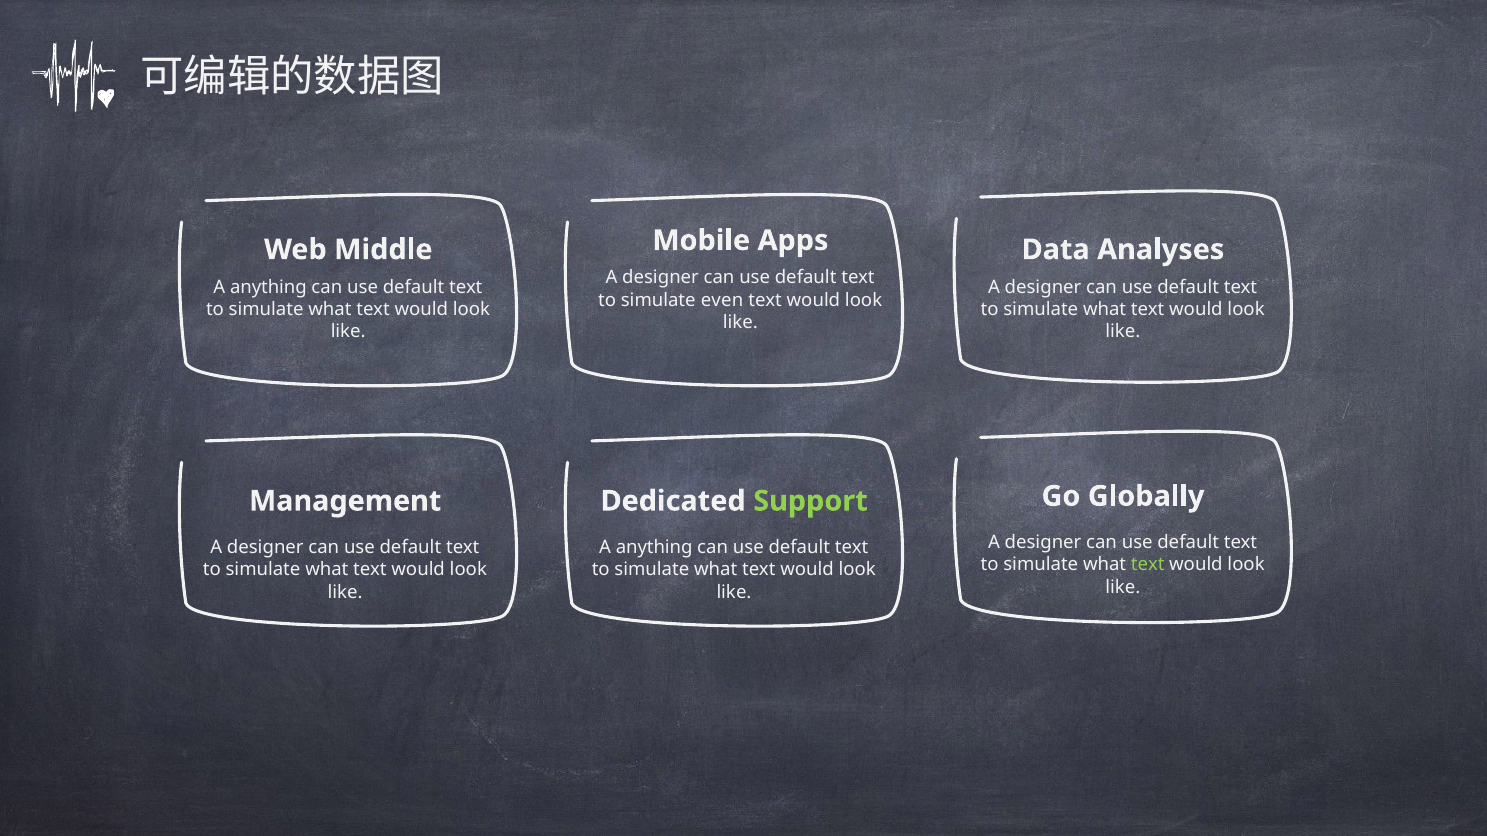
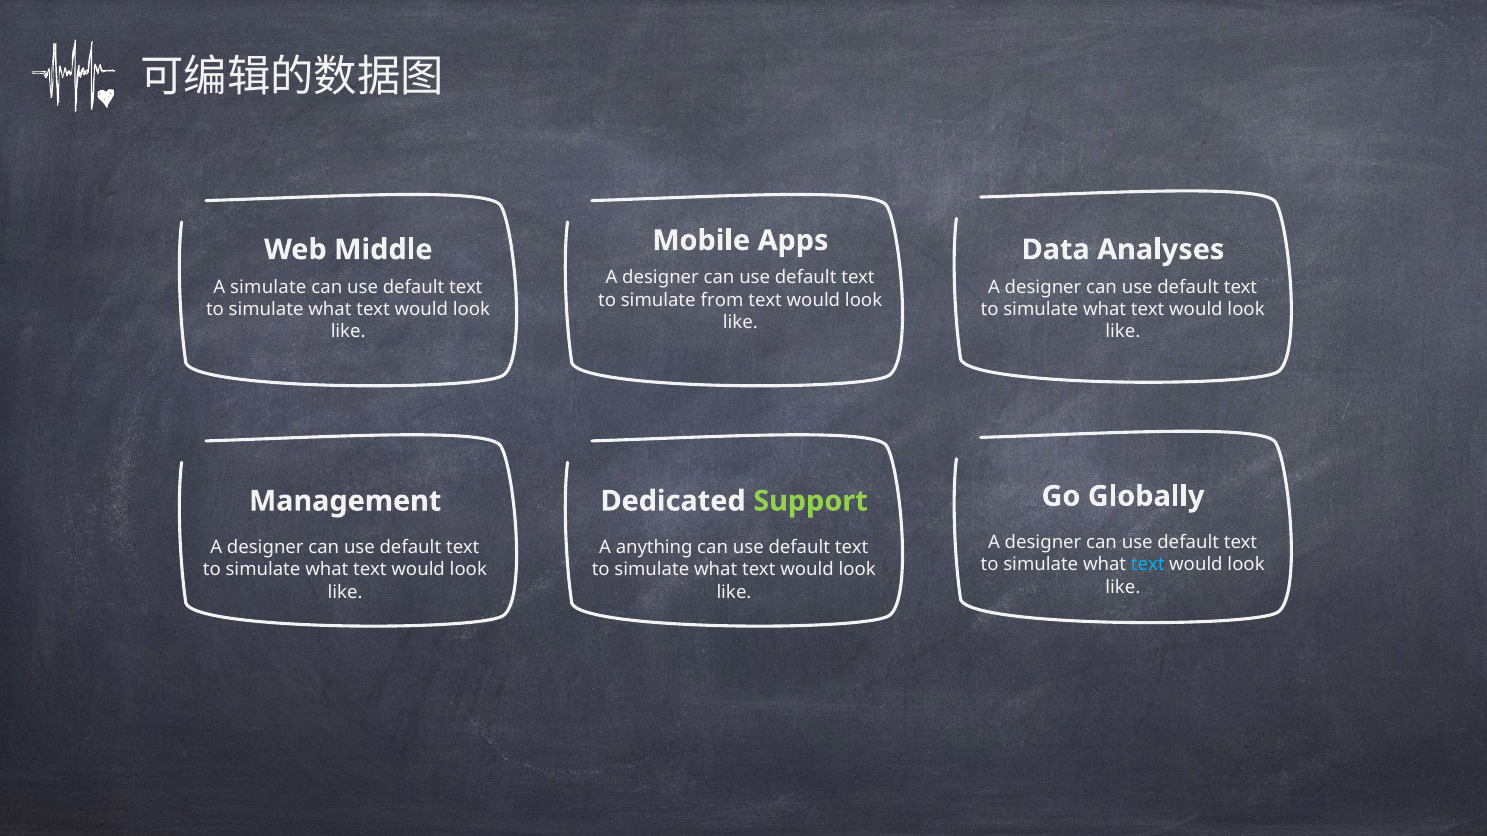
anything: anything -> simulate (268, 287)
even: even -> from (722, 300)
text colour: light green -> light blue (1148, 565)
